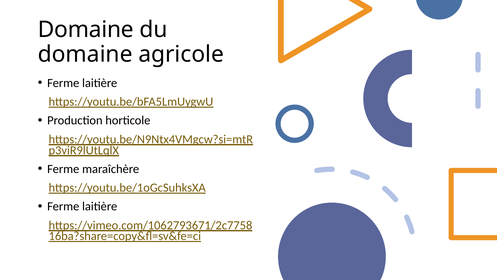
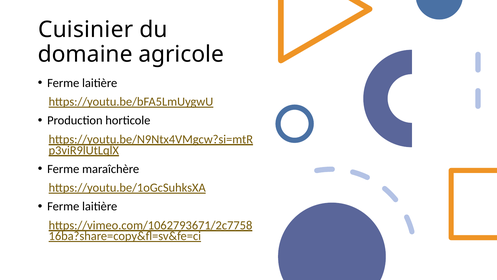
Domaine: Domaine -> Cuisinier (86, 29)
